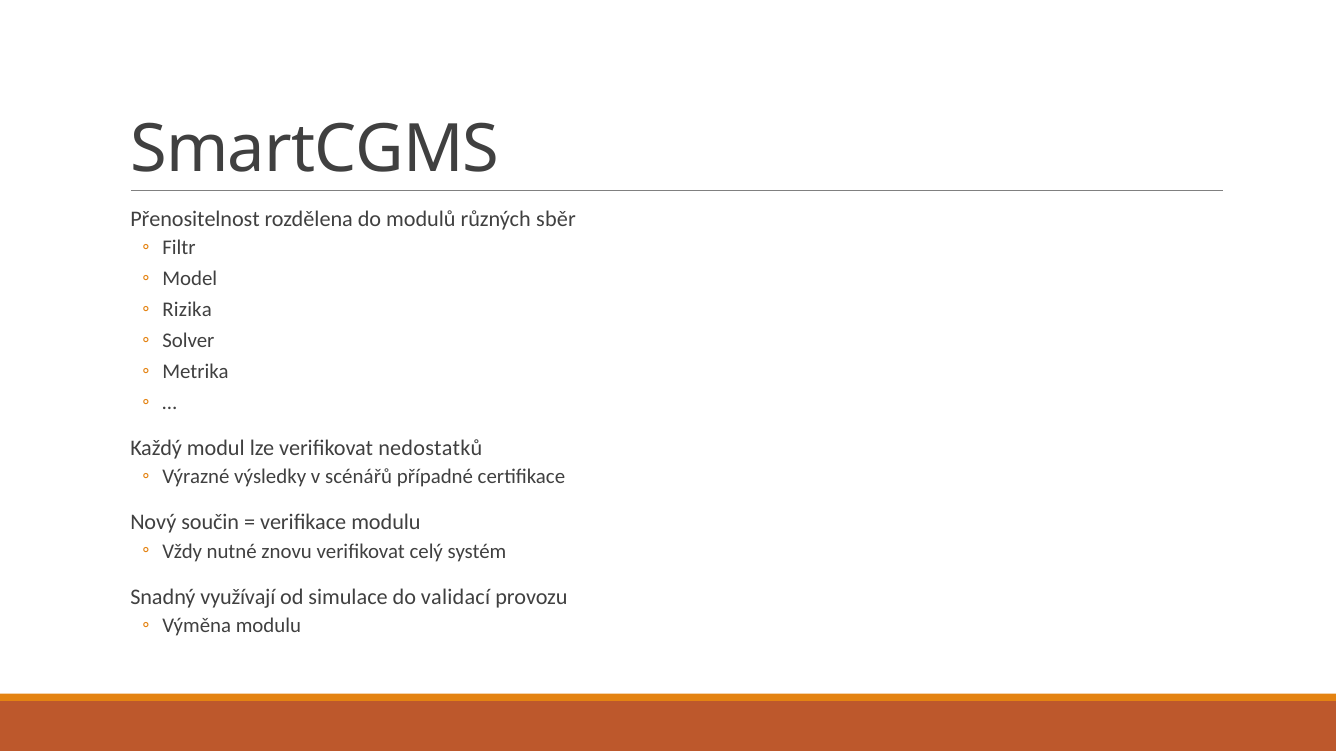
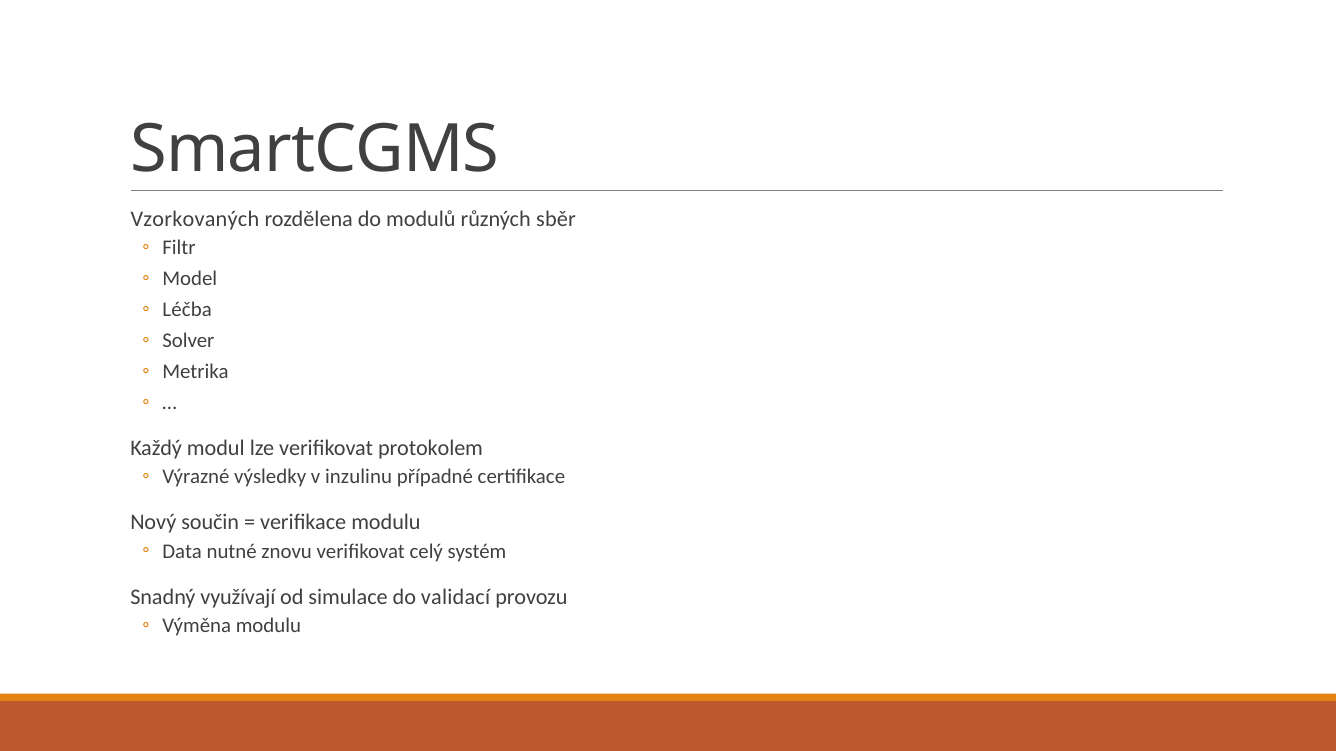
Přenositelnost: Přenositelnost -> Vzorkovaných (195, 219)
Rizika: Rizika -> Léčba (187, 310)
nedostatků: nedostatků -> protokolem (431, 448)
scénářů: scénářů -> inzulinu (359, 477)
Vždy: Vždy -> Data (182, 552)
